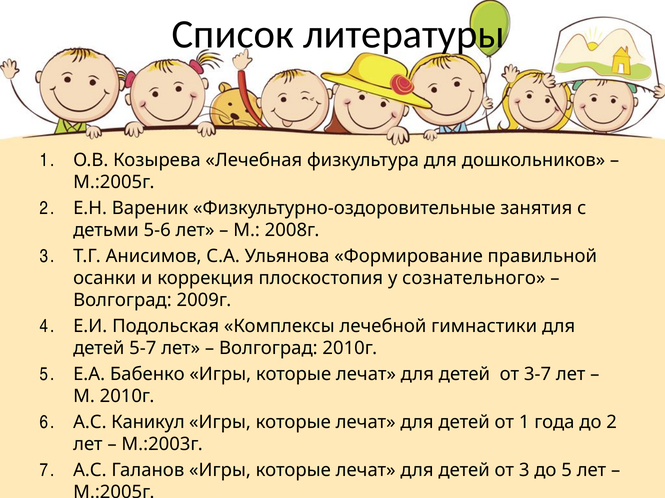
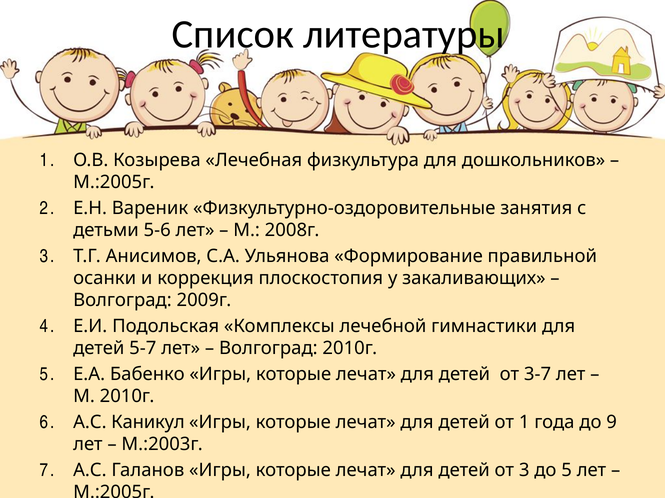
сознательного: сознательного -> закаливающих (474, 279)
до 2: 2 -> 9 (612, 423)
